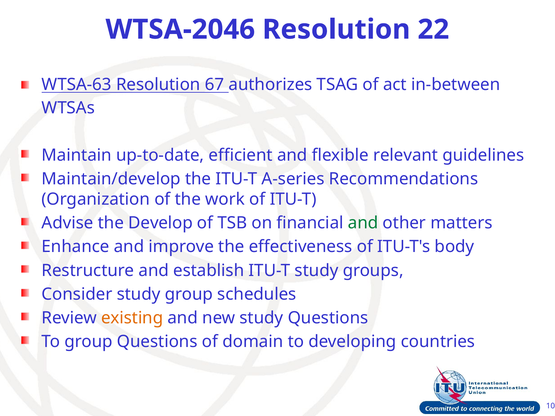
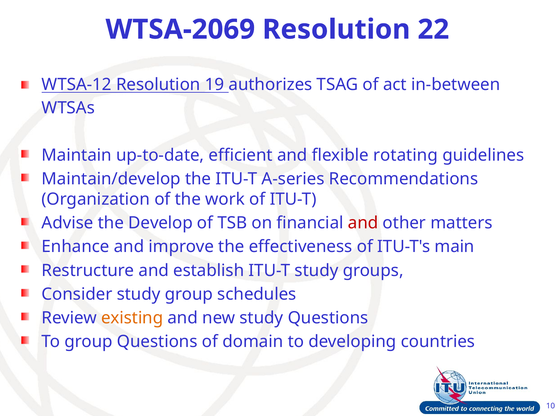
WTSA-2046: WTSA-2046 -> WTSA-2069 (180, 29)
WTSA-63: WTSA-63 -> WTSA-12 (77, 85)
67: 67 -> 19 (214, 85)
relevant: relevant -> rotating (406, 155)
and colour: green -> red (363, 223)
body: body -> main (455, 247)
